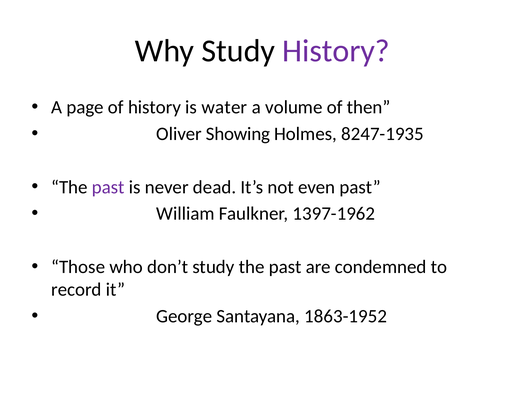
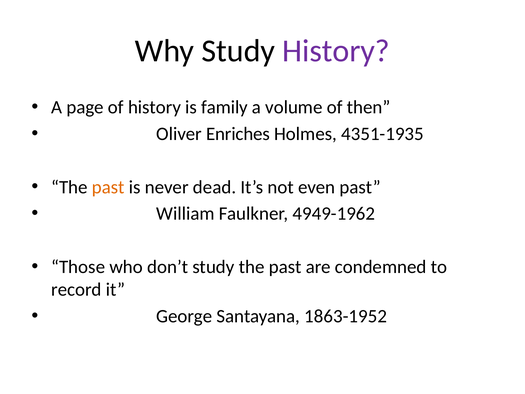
water: water -> family (225, 107)
Showing: Showing -> Enriches (238, 134)
8247-1935: 8247-1935 -> 4351-1935 (383, 134)
past colour: purple -> orange (108, 187)
1397-1962: 1397-1962 -> 4949-1962 (334, 214)
